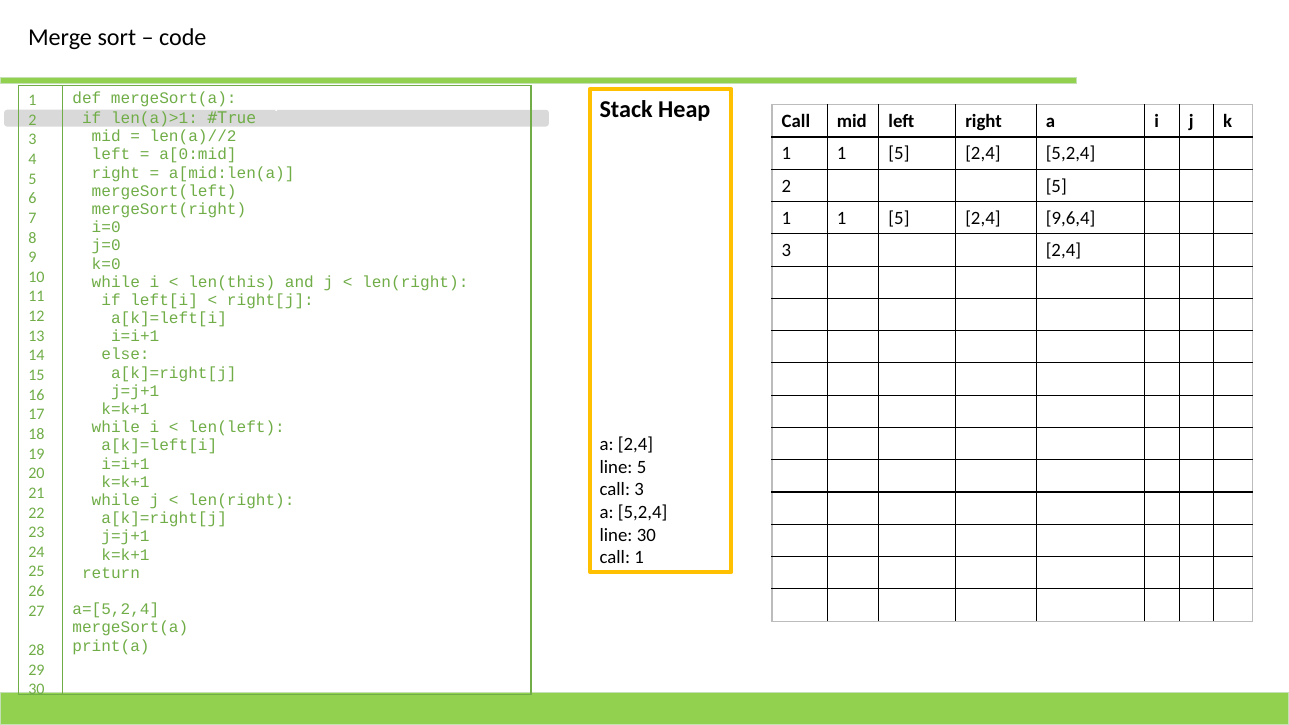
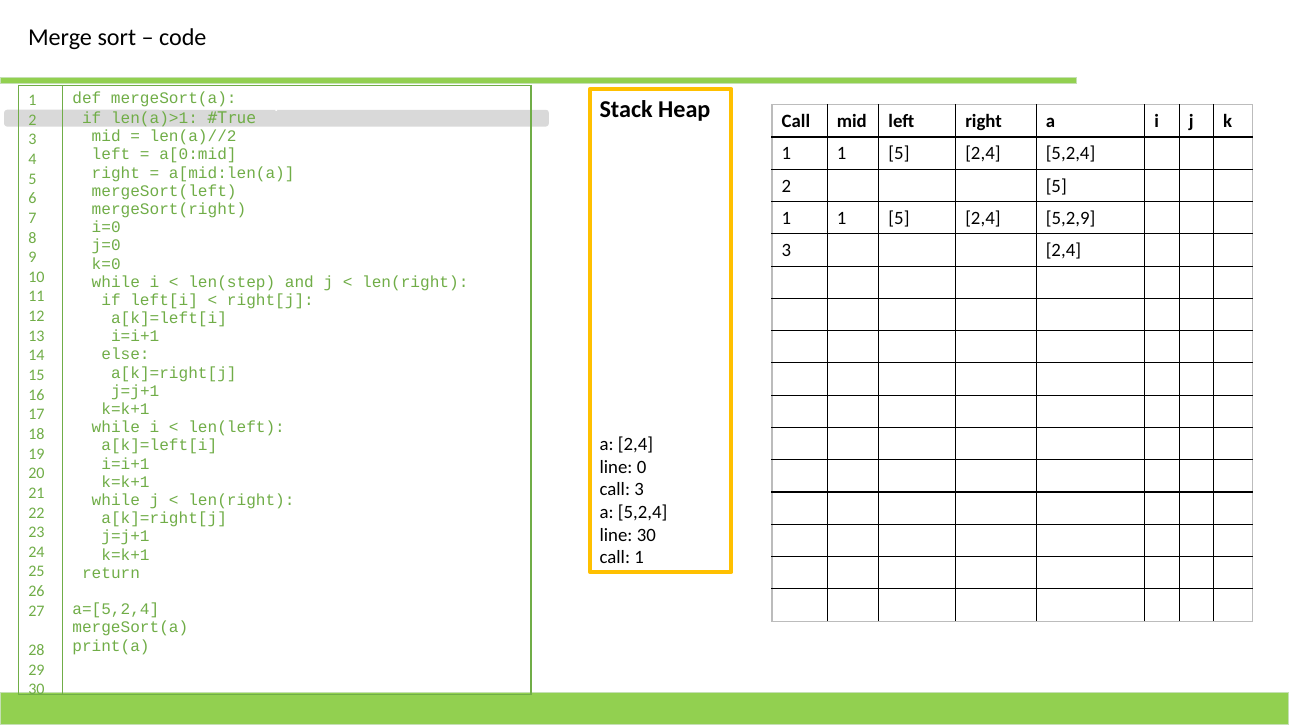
9,6,4: 9,6,4 -> 5,2,9 (1071, 218)
len(this: len(this -> len(step (232, 282)
line 5: 5 -> 0 (642, 467)
